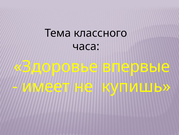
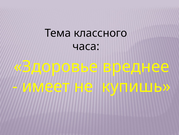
впервые: впервые -> вреднее (136, 66)
